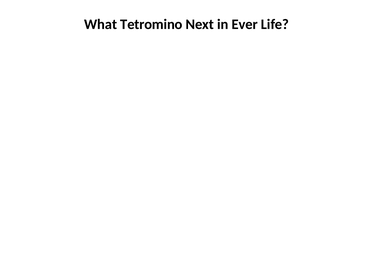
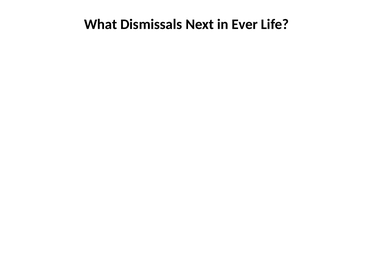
Tetromino: Tetromino -> Dismissals (151, 24)
